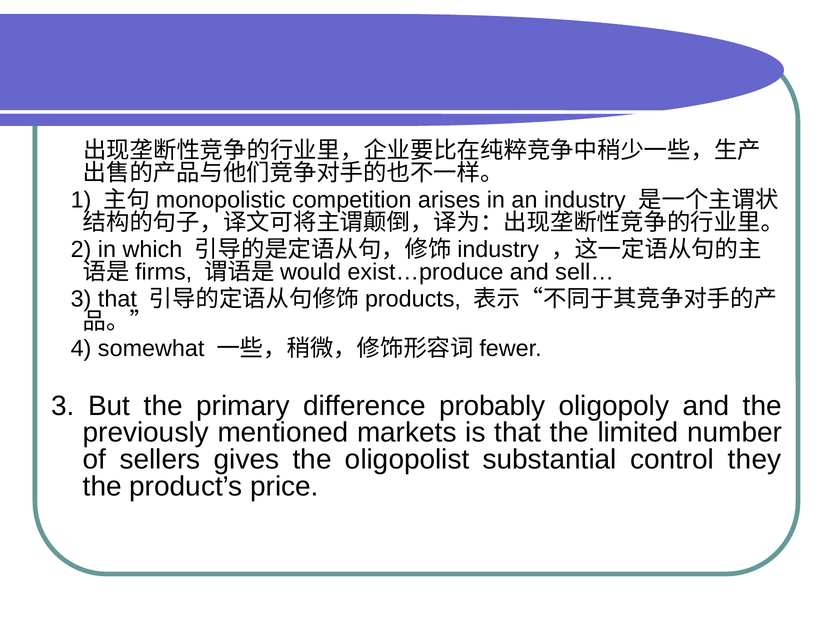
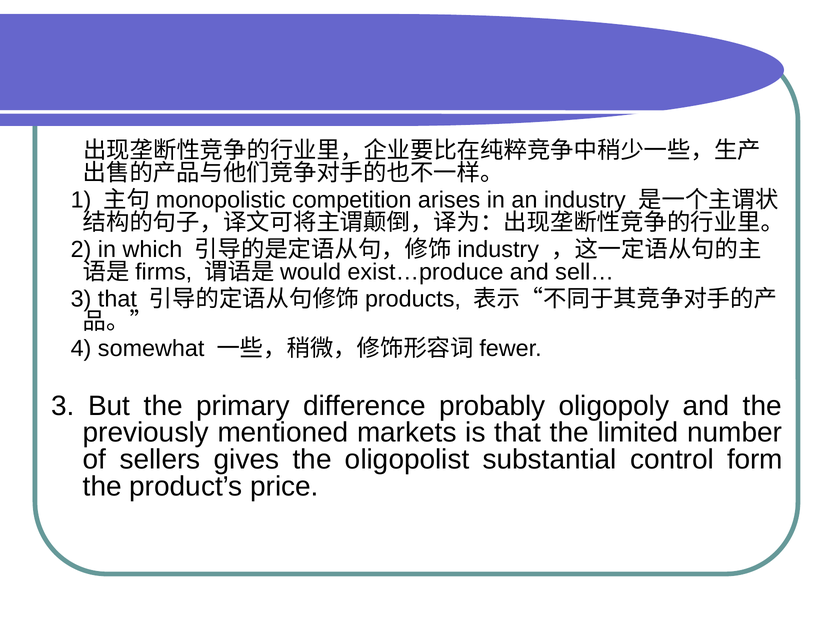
they: they -> form (755, 460)
